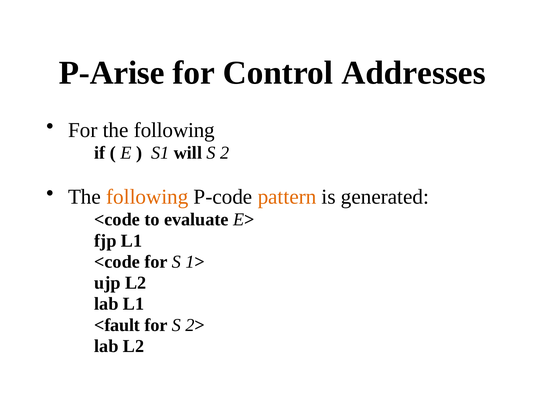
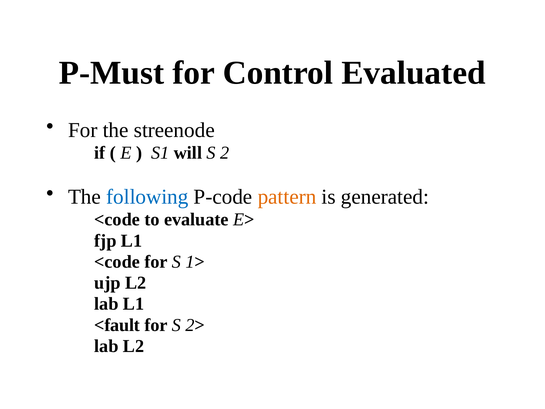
P-Arise: P-Arise -> P-Must (112, 73)
Addresses: Addresses -> Evaluated (414, 73)
For the following: following -> streenode (174, 130)
following colour: orange -> blue (147, 197)
